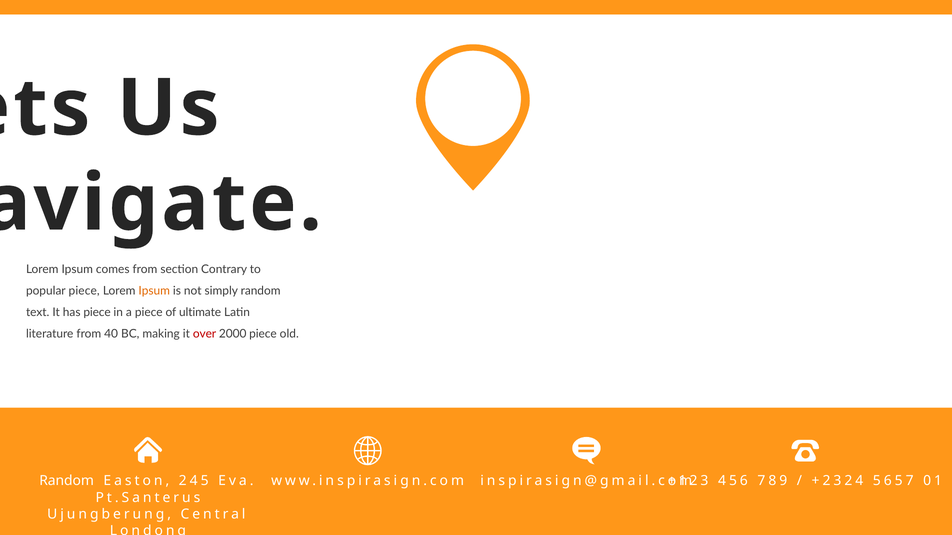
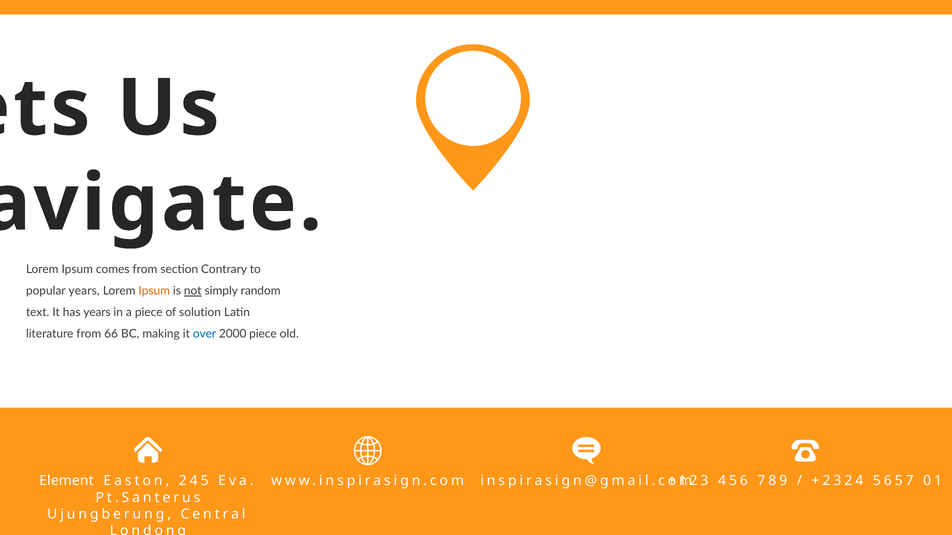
popular piece: piece -> years (84, 291)
not underline: none -> present (193, 291)
has piece: piece -> years (97, 313)
ultimate: ultimate -> solution (200, 313)
40: 40 -> 66 (111, 334)
over colour: red -> blue (205, 334)
Random: Random -> Element (66, 481)
